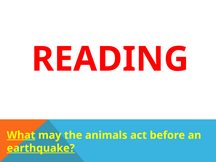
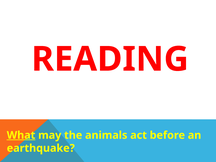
earthquake underline: present -> none (41, 148)
